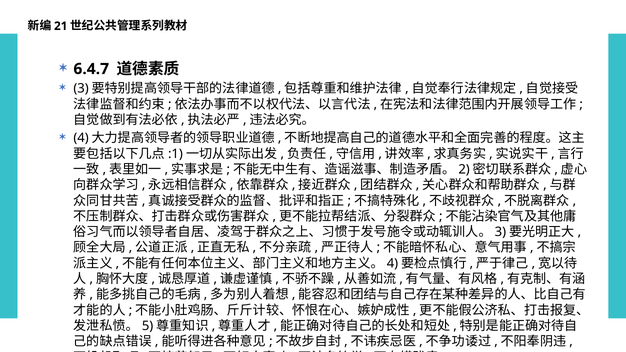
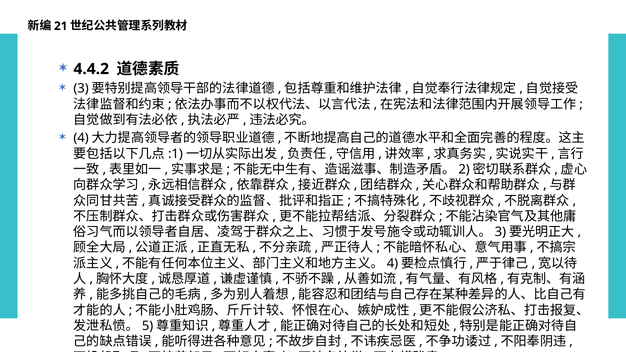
6.4.7: 6.4.7 -> 4.4.2 (91, 69)
